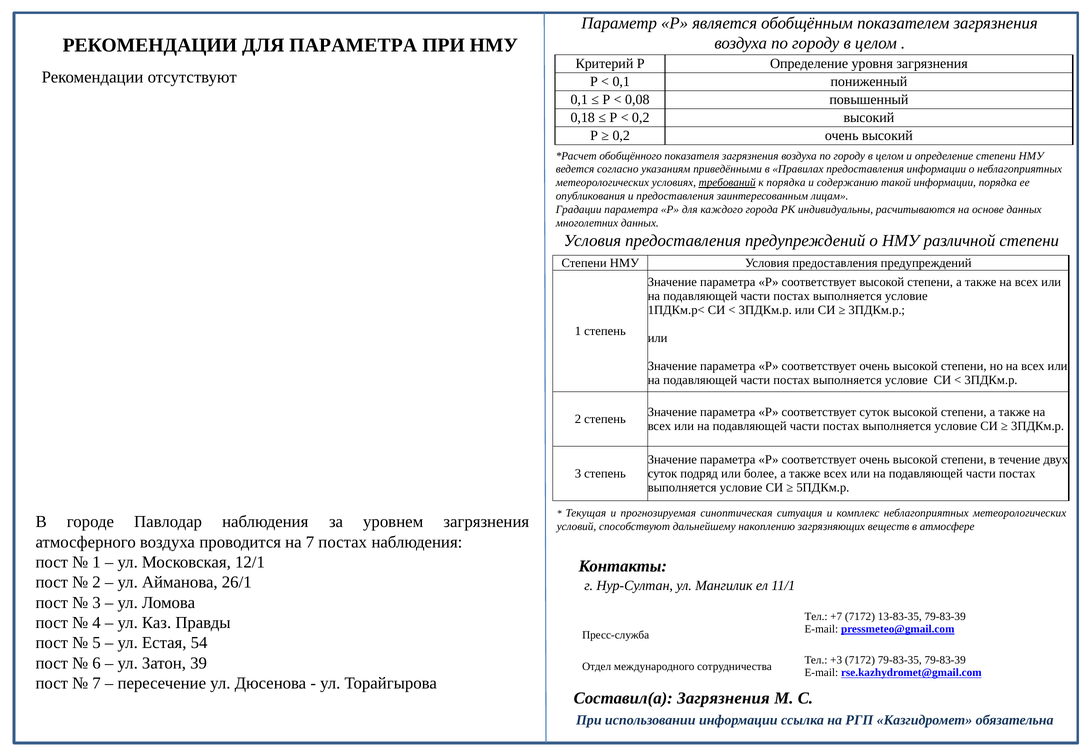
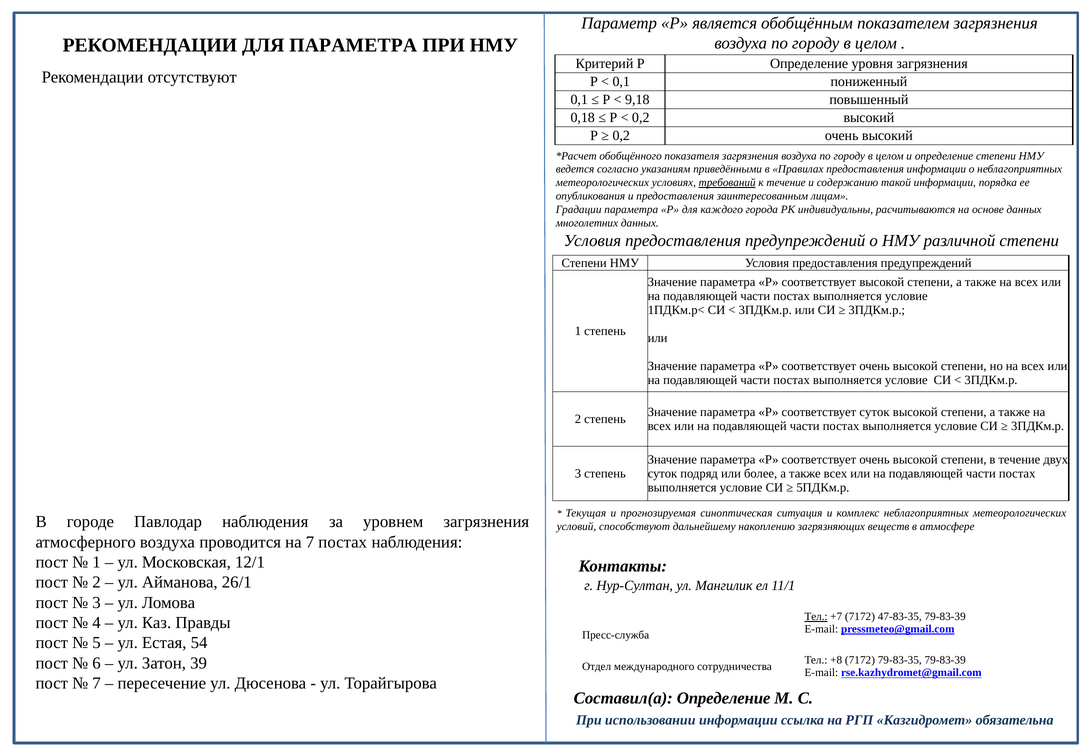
0,08: 0,08 -> 9,18 (637, 100)
к порядка: порядка -> течение (786, 183)
Тел underline: none -> present (816, 617)
13-83-35: 13-83-35 -> 47-83-35 (900, 617)
+3: +3 -> +8 (836, 660)
Составил(а Загрязнения: Загрязнения -> Определение (724, 698)
